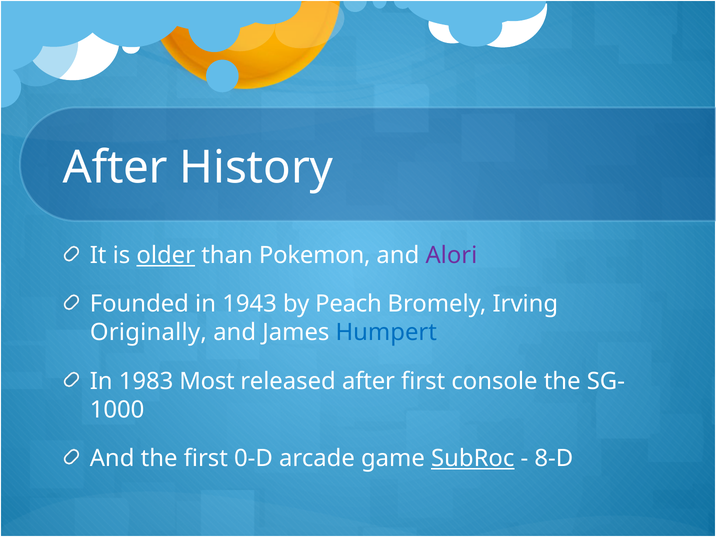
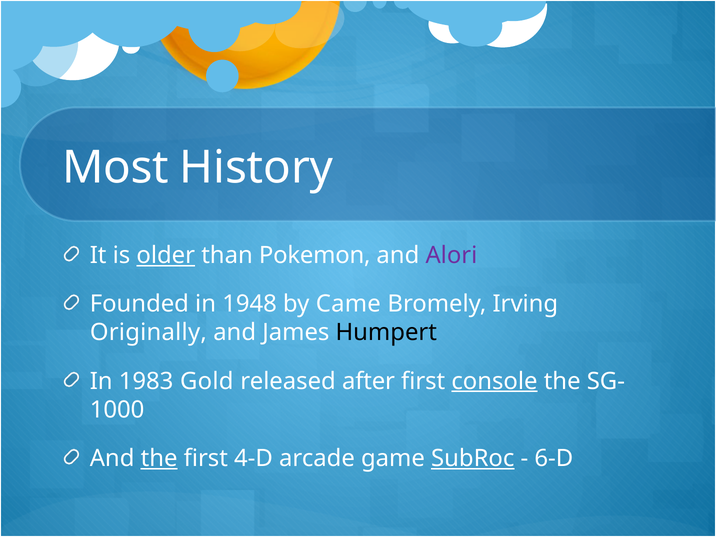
After: After -> Most (115, 168)
1943: 1943 -> 1948 (250, 304)
Peach: Peach -> Came (348, 304)
Humpert colour: blue -> black (386, 333)
Most: Most -> Gold (207, 381)
console underline: none -> present (494, 381)
the underline: none -> present (159, 458)
0-D: 0-D -> 4-D (253, 458)
8-D: 8-D -> 6-D (554, 458)
